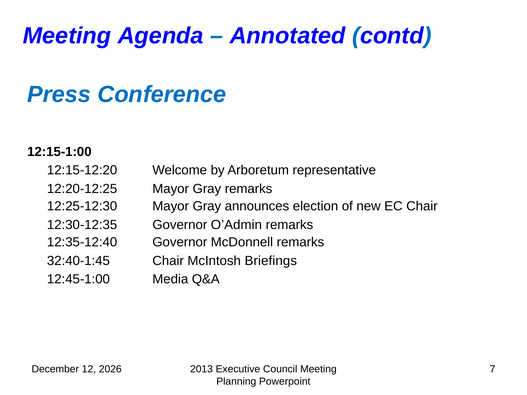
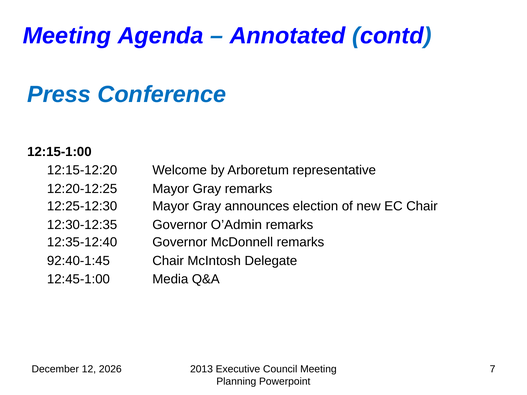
32:40-1:45: 32:40-1:45 -> 92:40-1:45 (78, 261)
Briefings: Briefings -> Delegate (271, 261)
